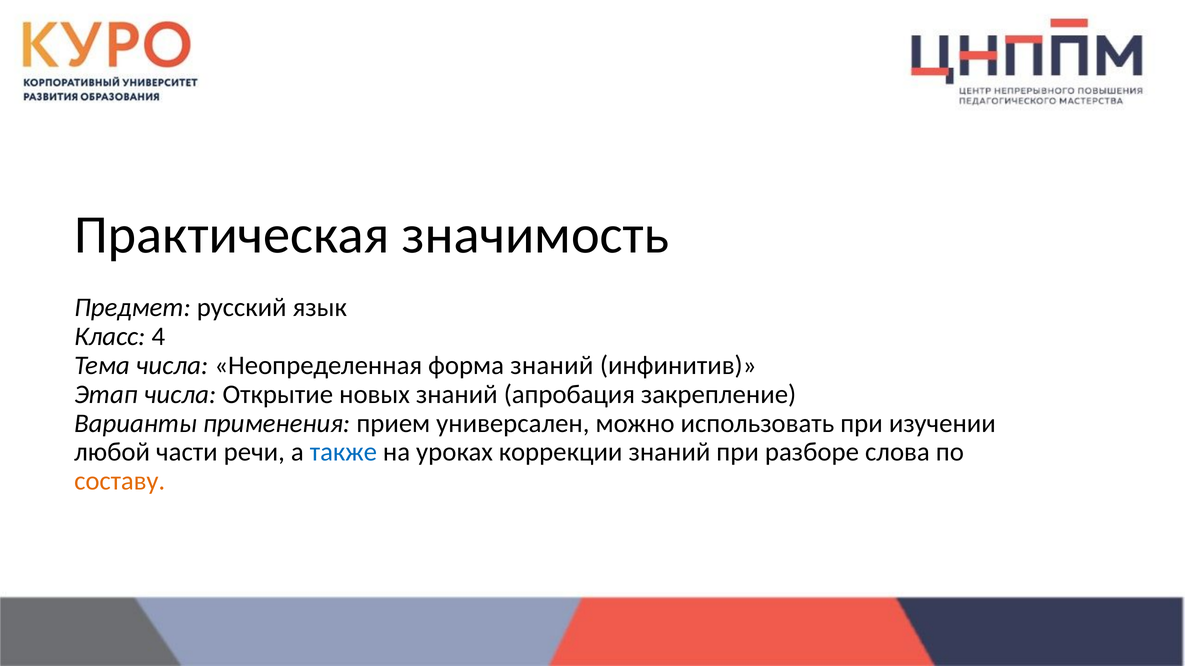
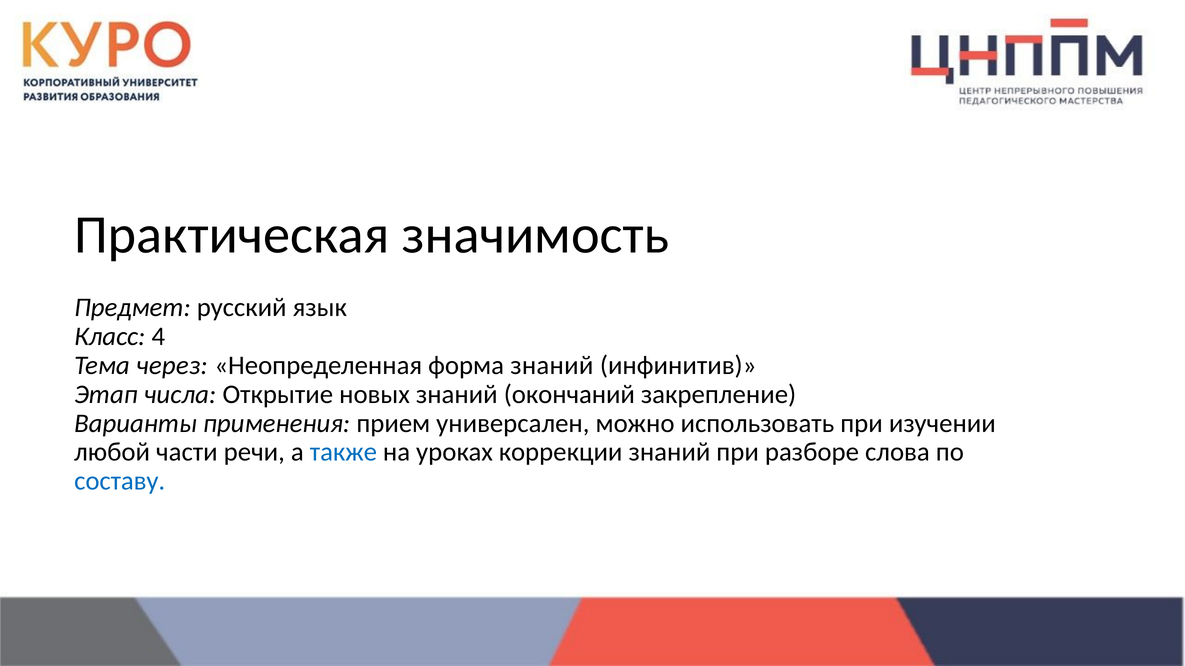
Тема числа: числа -> через (172, 366)
апробация: апробация -> окончаний (569, 395)
составу colour: orange -> blue (120, 481)
